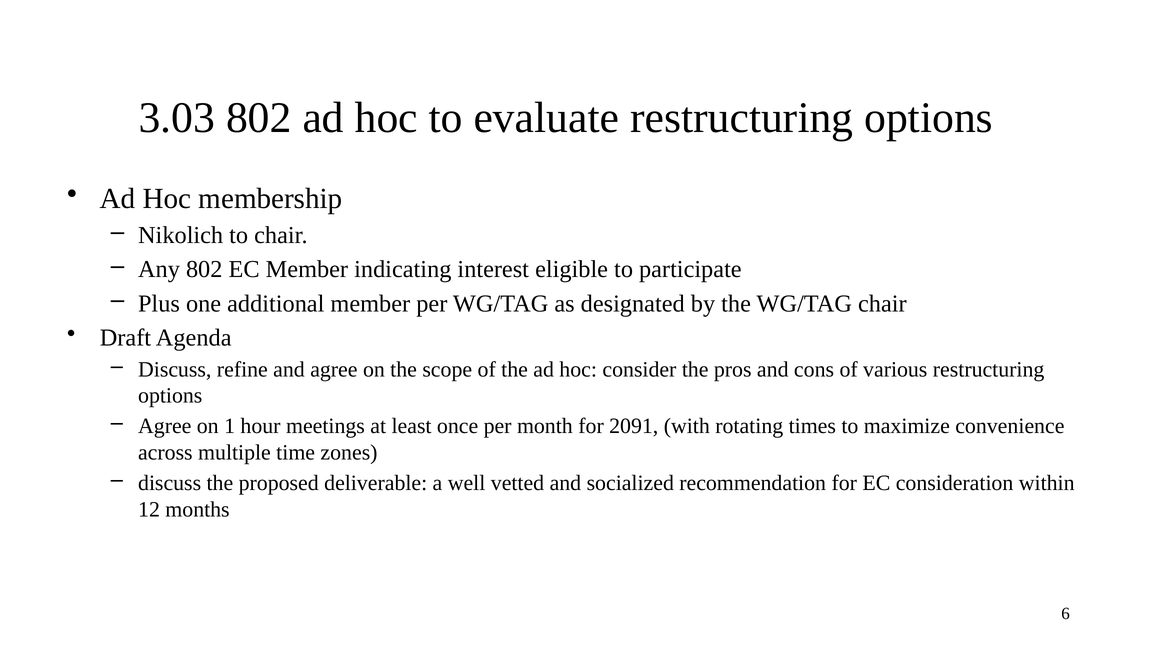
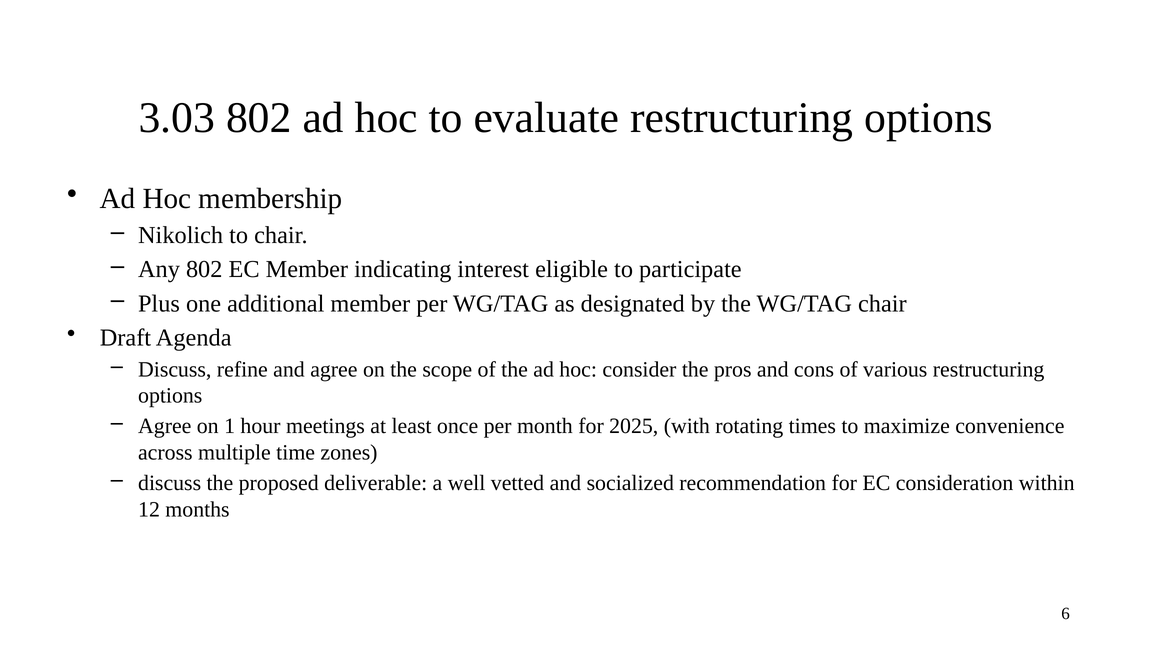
2091: 2091 -> 2025 (634, 426)
